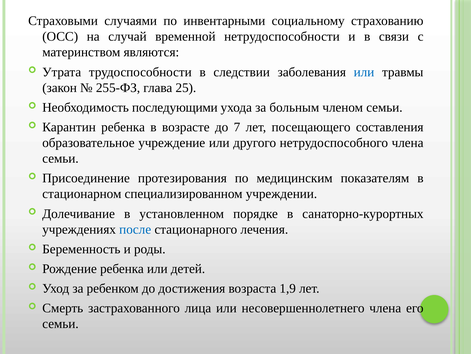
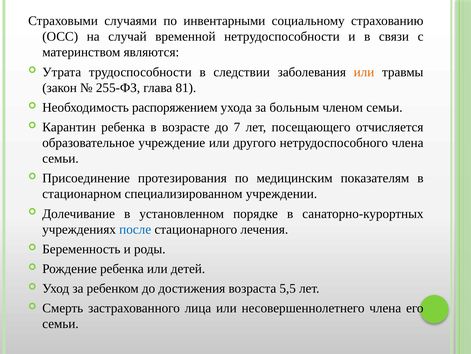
или colour: blue -> orange (364, 72)
25: 25 -> 81 (186, 88)
последующими: последующими -> распоряжением (175, 107)
составления: составления -> отчисляется (390, 127)
1,9: 1,9 -> 5,5 (288, 288)
